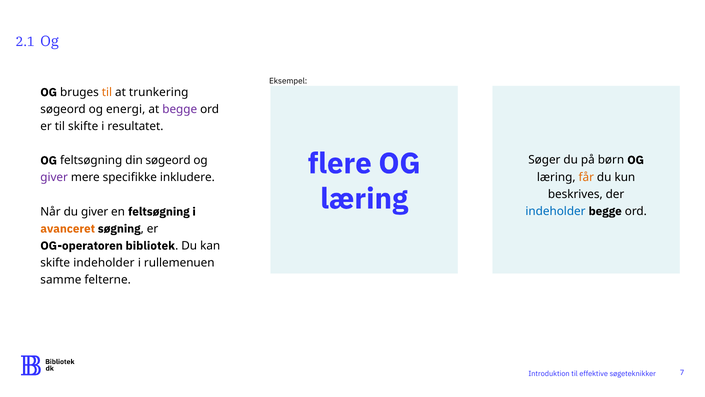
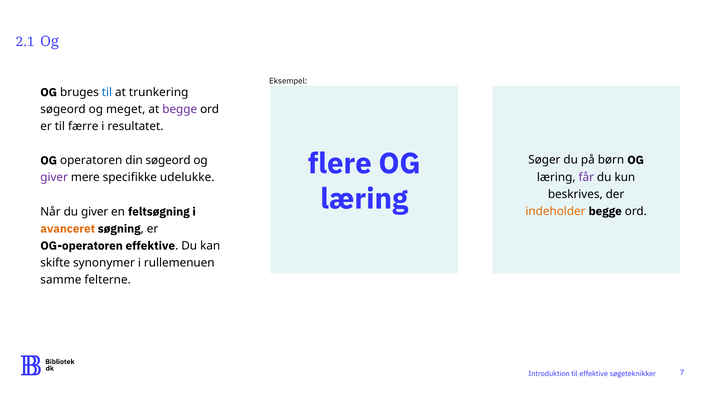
til colour: orange -> blue (107, 92)
energi: energi -> meget (126, 109)
til skifte: skifte -> færre (83, 126)
OG feltsøgning: feltsøgning -> operatoren (91, 160)
får colour: orange -> purple (586, 177)
inkludere: inkludere -> udelukke (187, 177)
indeholder colour: blue -> orange (556, 211)
OG-operatoren bibliotek: bibliotek -> effektive (150, 246)
skifte indeholder: indeholder -> synonymer (104, 263)
